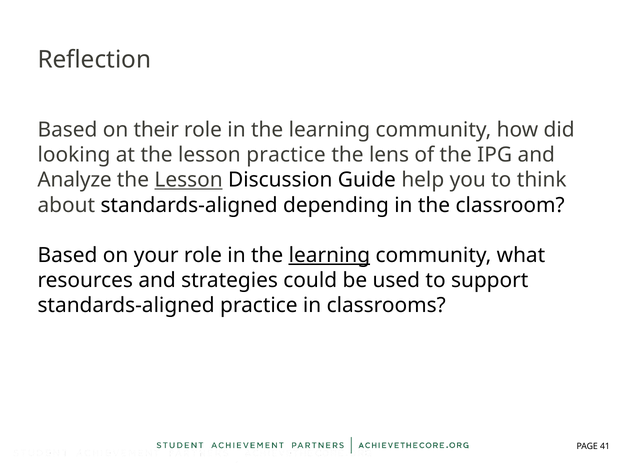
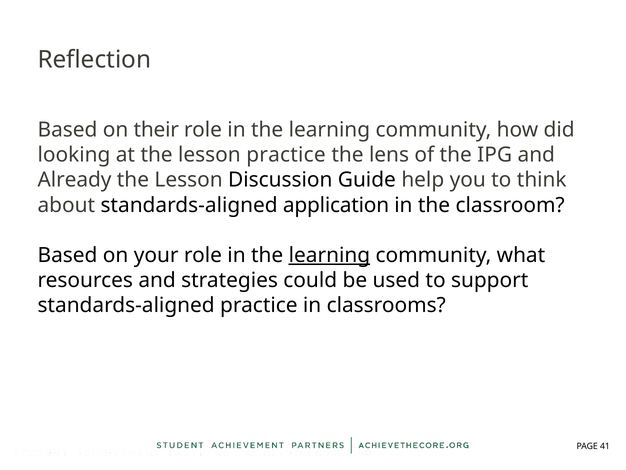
Analyze: Analyze -> Already (75, 180)
Lesson underline: present -> none (189, 180)
depending: depending -> application (336, 205)
